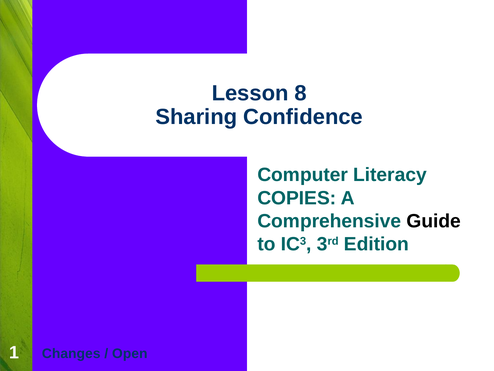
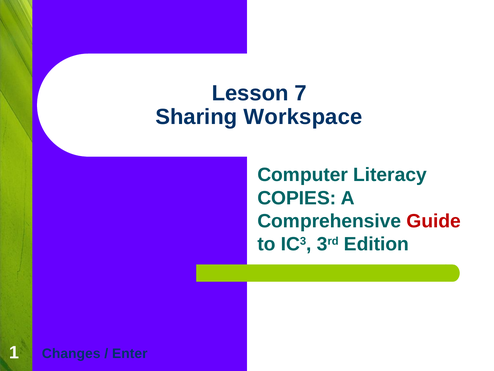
8: 8 -> 7 (301, 93)
Confidence: Confidence -> Workspace (303, 117)
Guide colour: black -> red (434, 221)
Open: Open -> Enter (130, 353)
